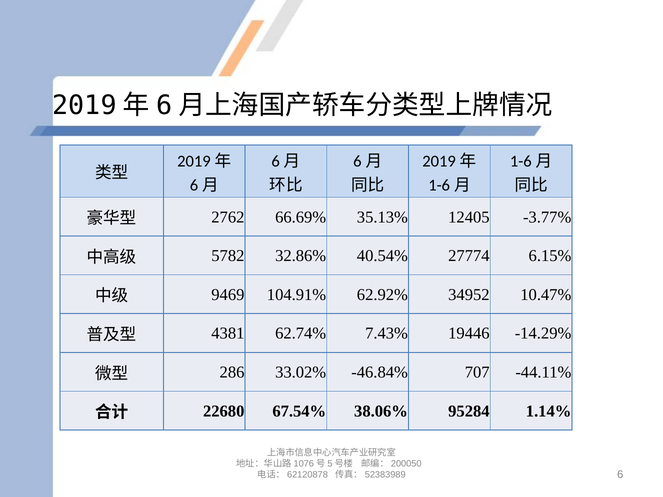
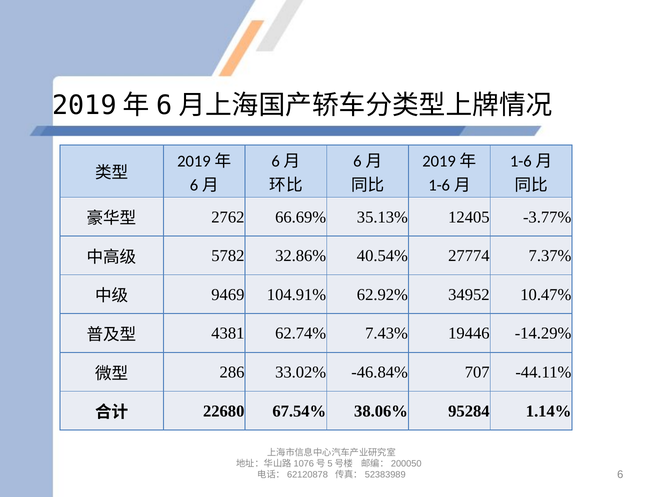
6.15%: 6.15% -> 7.37% (550, 256)
